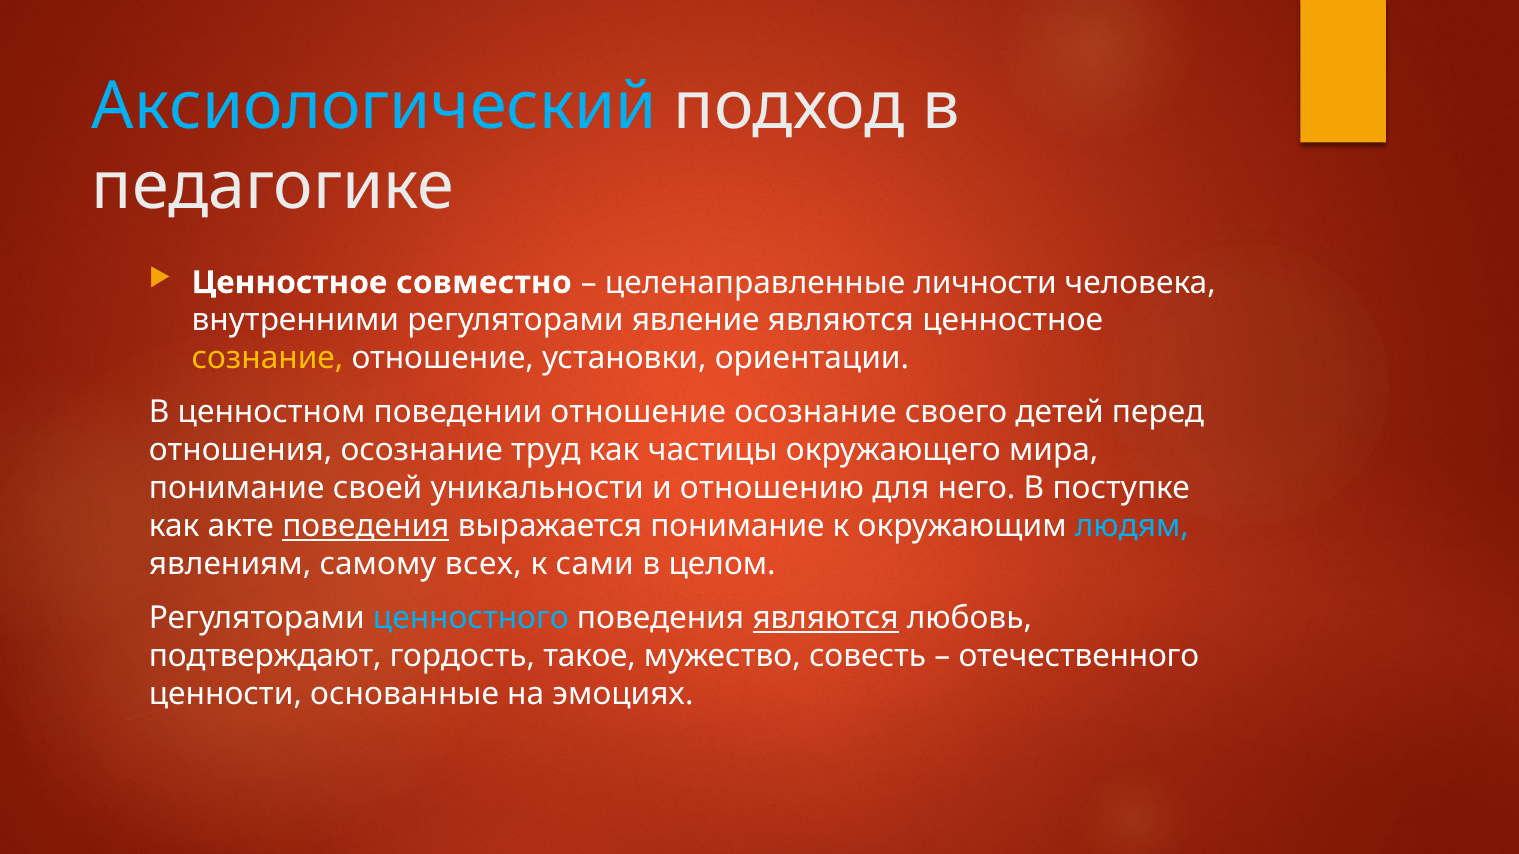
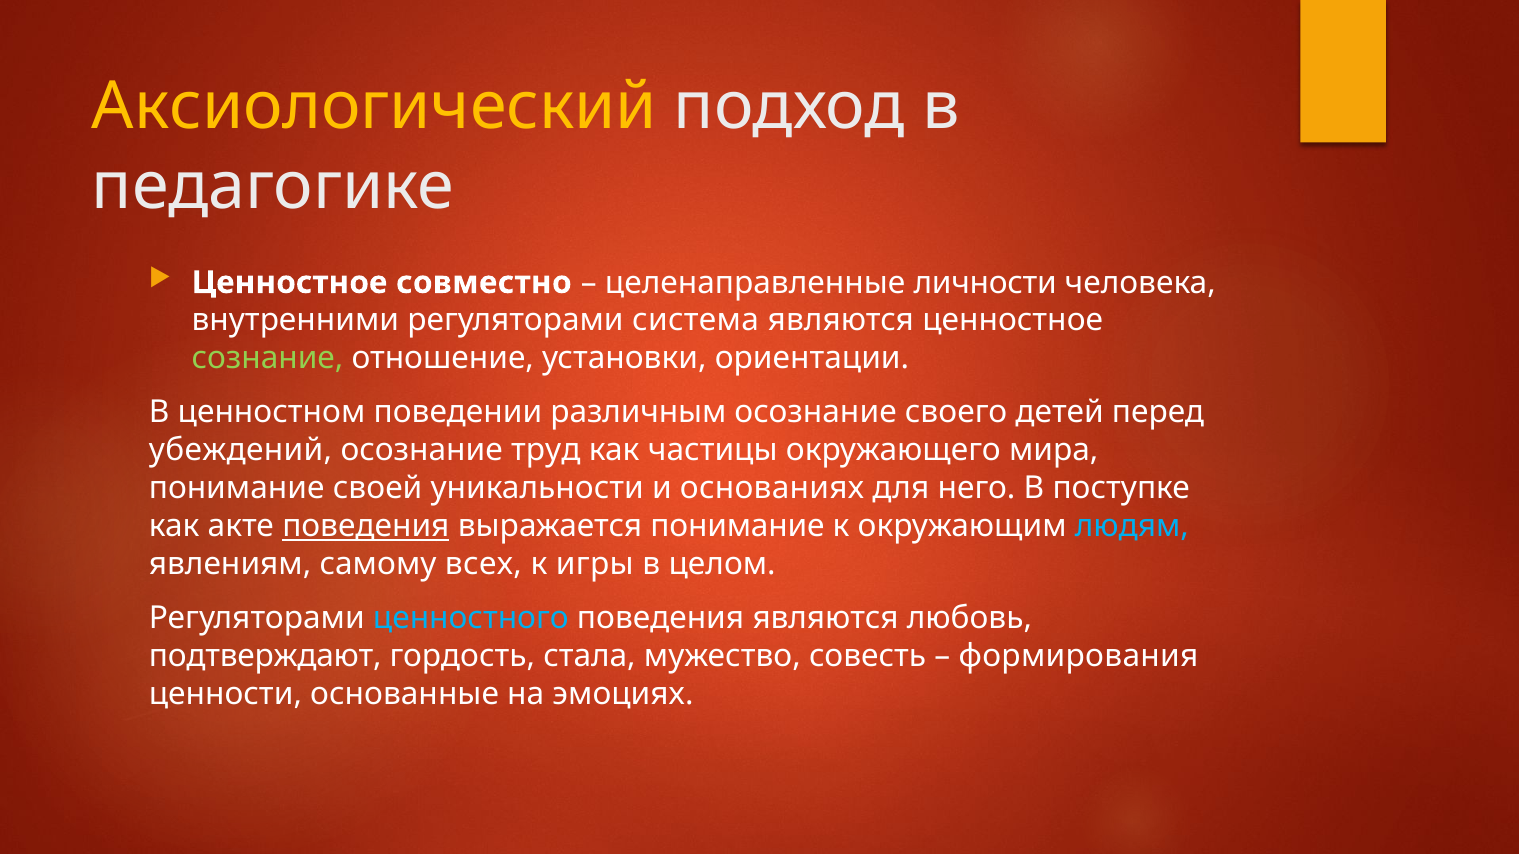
Аксиологический colour: light blue -> yellow (374, 107)
явление: явление -> система (696, 321)
сознание colour: yellow -> light green (268, 359)
поведении отношение: отношение -> различным (638, 413)
отношения: отношения -> убеждений (240, 450)
отношению: отношению -> основаниях (772, 488)
сами: сами -> игры (595, 564)
являются underline: present -> none (826, 618)
такое: такое -> стала (590, 656)
отечественного: отечественного -> формирования (1079, 656)
